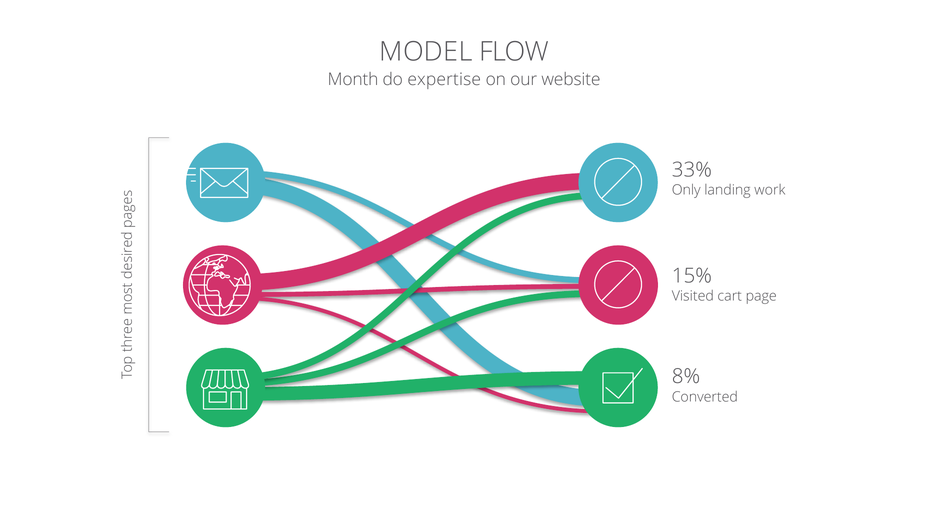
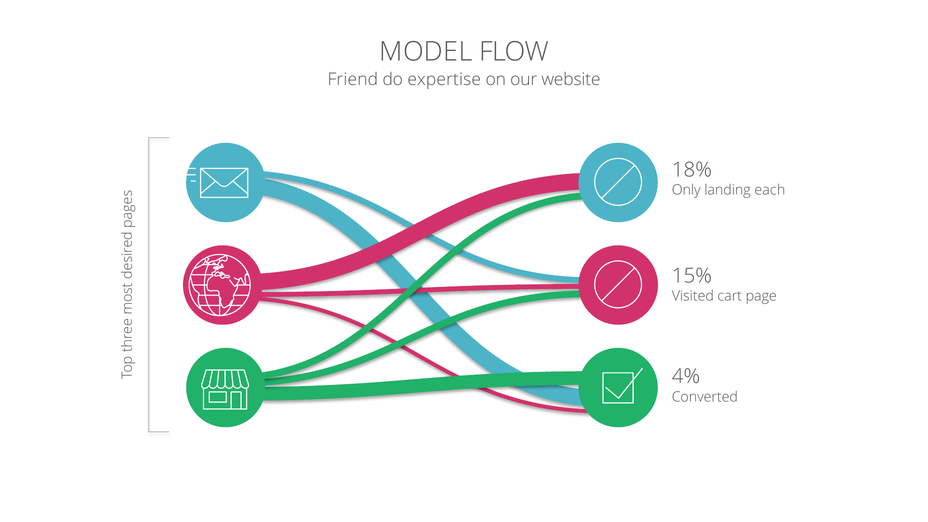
Month: Month -> Friend (353, 80)
33%: 33% -> 18% (692, 170)
work: work -> each (770, 190)
8%: 8% -> 4% (686, 377)
